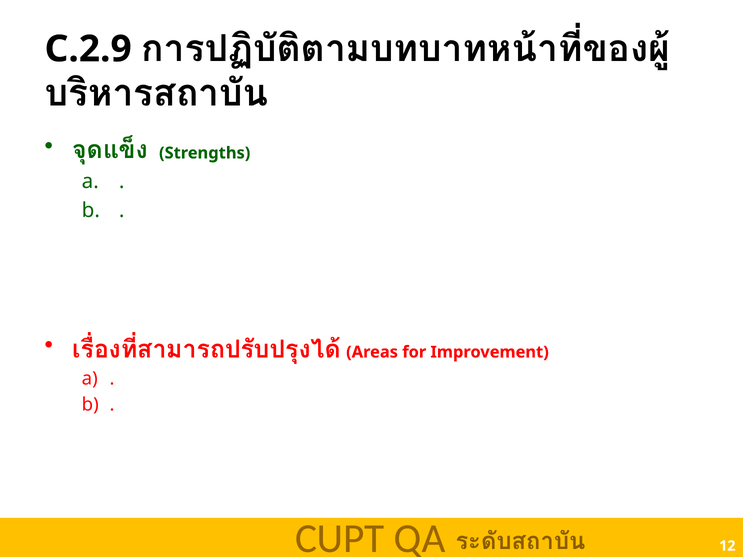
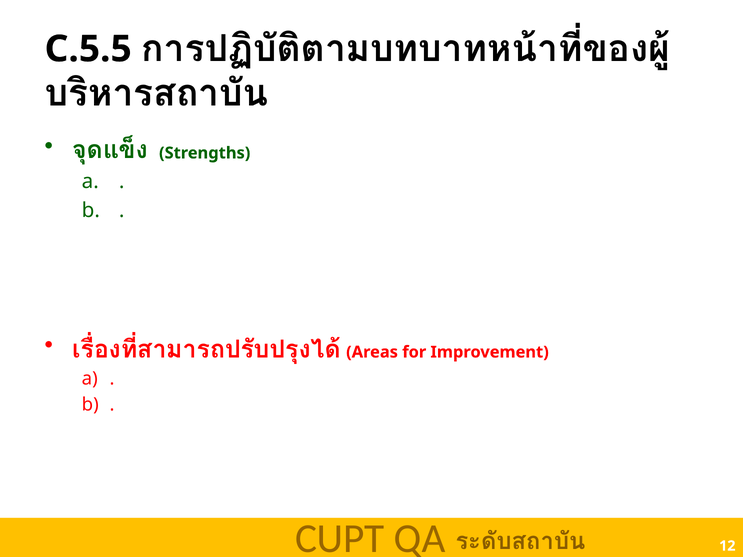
C.2.9: C.2.9 -> C.5.5 (88, 49)
